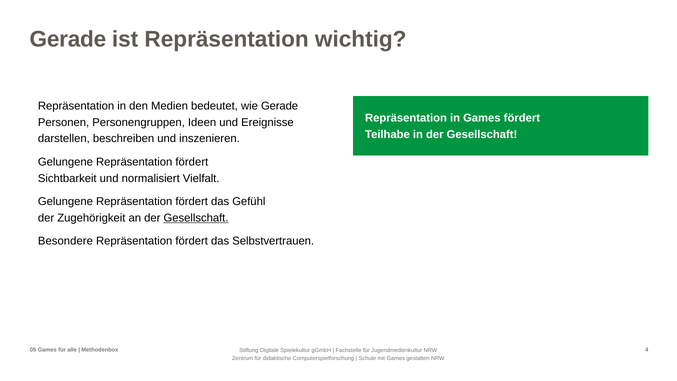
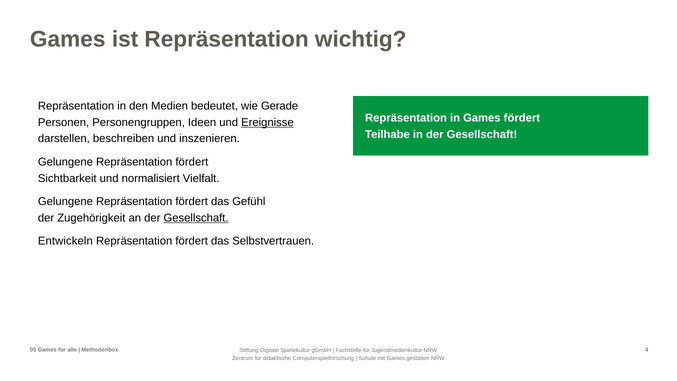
Gerade: Gerade -> Games (68, 39)
Ereignisse underline: none -> present (267, 122)
Besondere: Besondere -> Entwickeln (65, 241)
